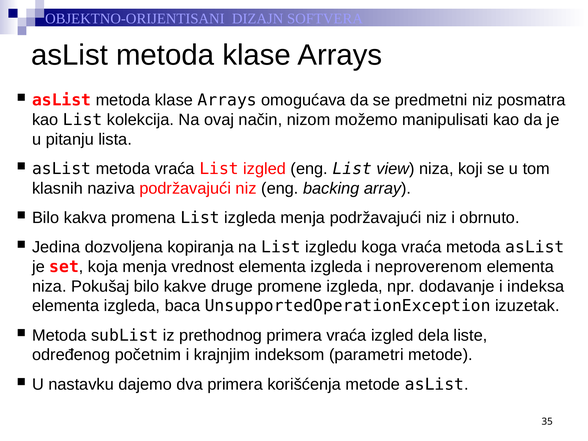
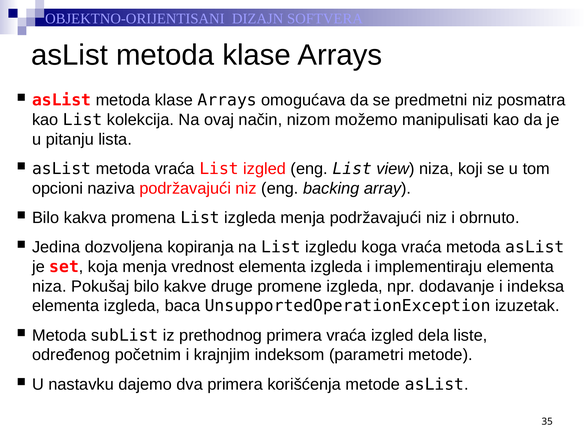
klasnih: klasnih -> opcioni (58, 188)
neproverenom: neproverenom -> implementiraju (429, 267)
